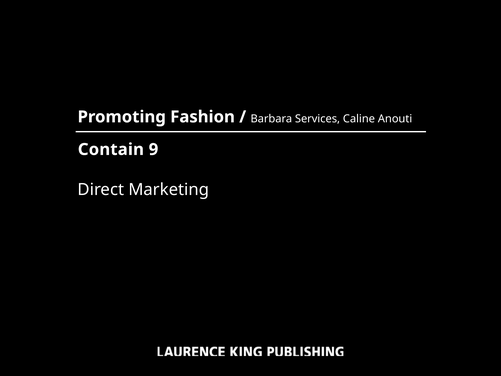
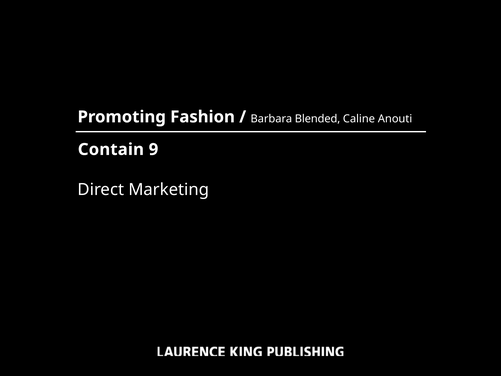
Services: Services -> Blended (318, 119)
